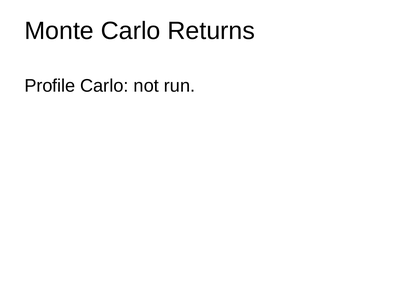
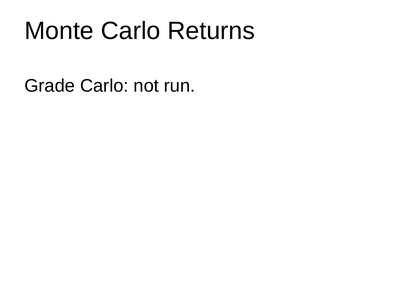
Profile: Profile -> Grade (50, 86)
